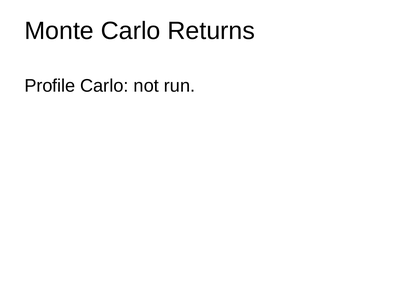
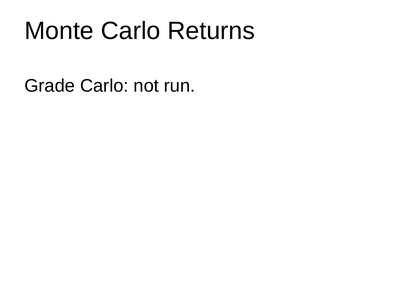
Profile: Profile -> Grade (50, 86)
